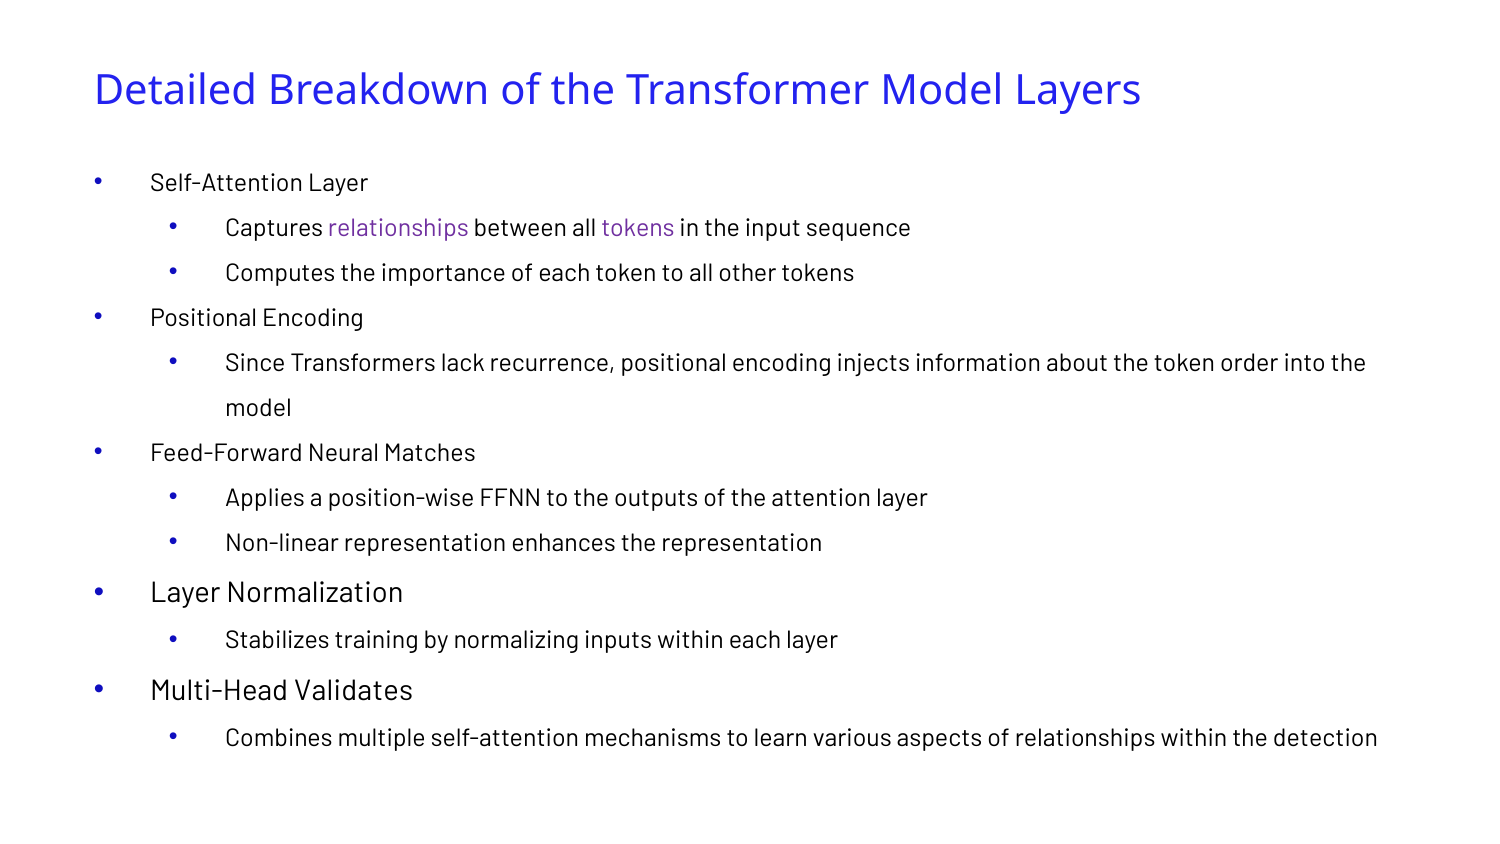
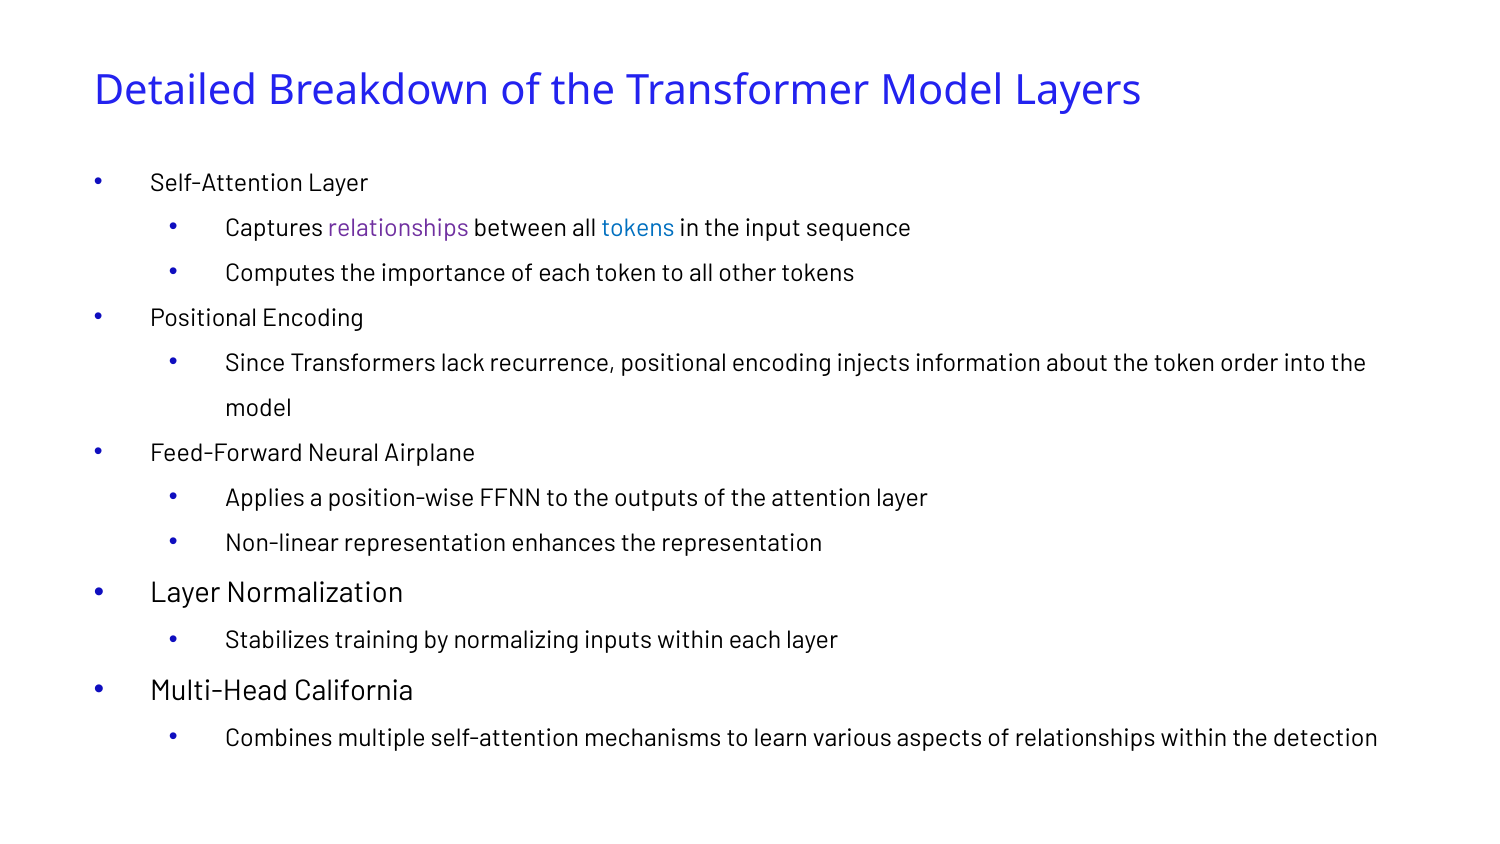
tokens colour: purple -> blue (638, 228)
Matches: Matches -> Airplane (430, 453)
Validates: Validates -> California (354, 691)
